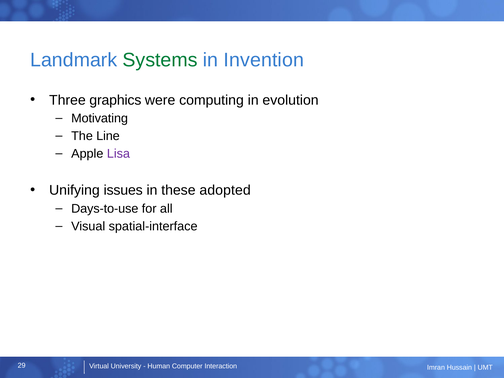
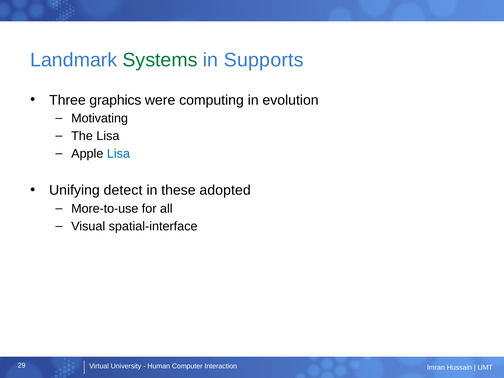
Invention: Invention -> Supports (264, 60)
The Line: Line -> Lisa (108, 136)
Lisa colour: purple -> blue (118, 154)
issues: issues -> detect (123, 190)
Days-to-use: Days-to-use -> More-to-use (105, 209)
